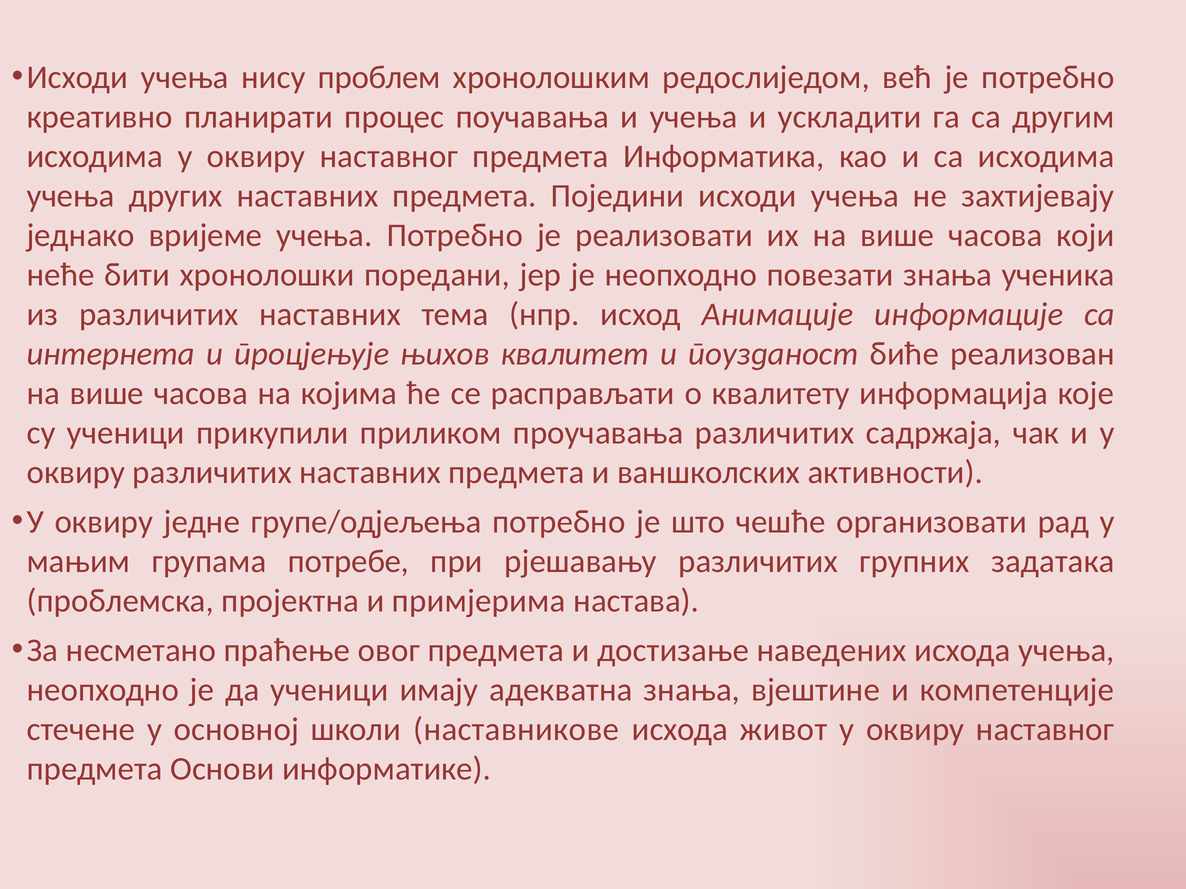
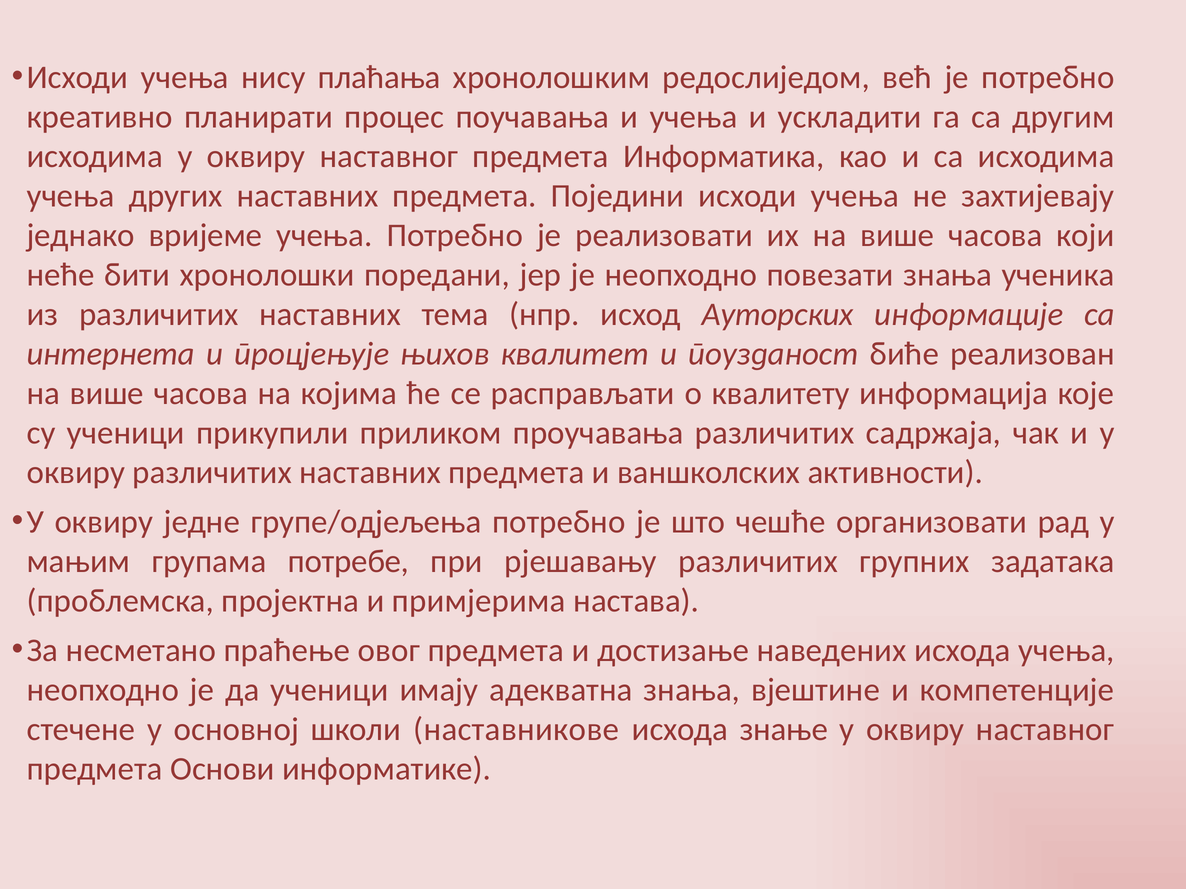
проблем: проблем -> плаћања (379, 77)
Анимације: Анимације -> Ауторских (778, 315)
живот: живот -> знање (784, 730)
